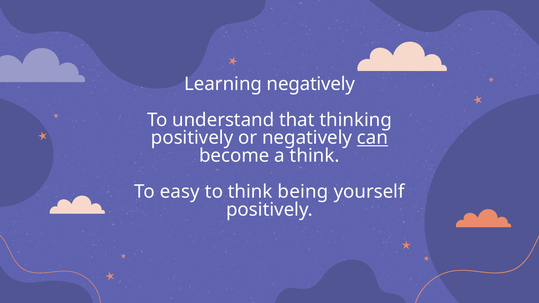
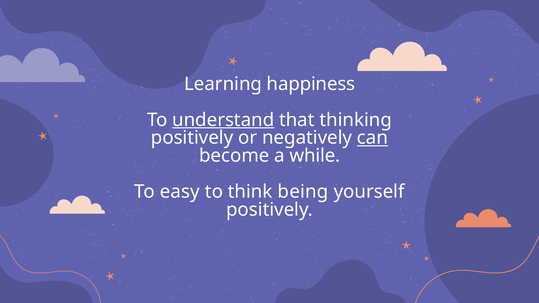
Learning negatively: negatively -> happiness (311, 84)
understand underline: none -> present (223, 120)
a think: think -> while (315, 156)
